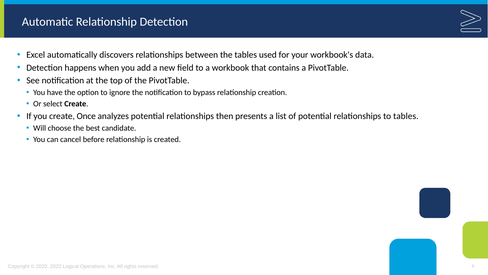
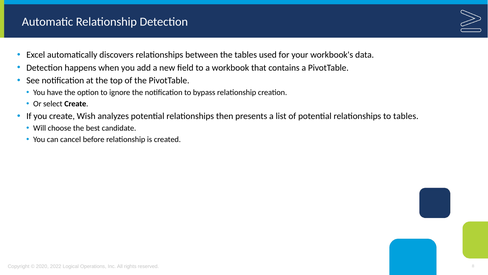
Once: Once -> Wish (86, 116)
